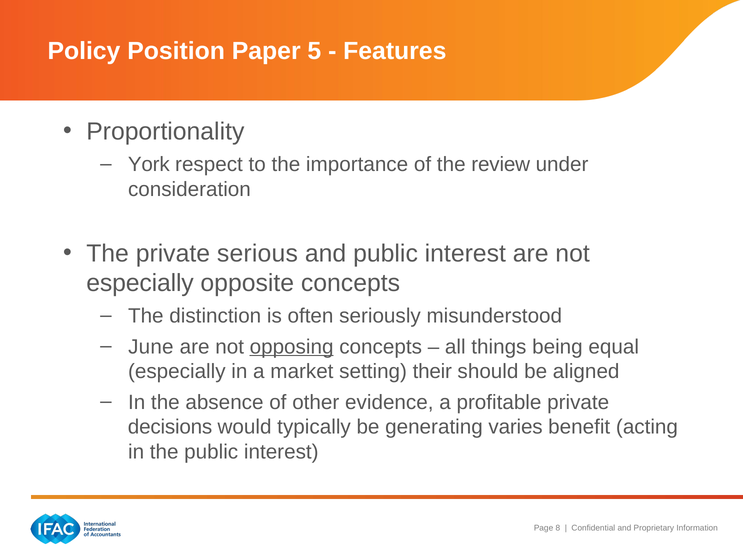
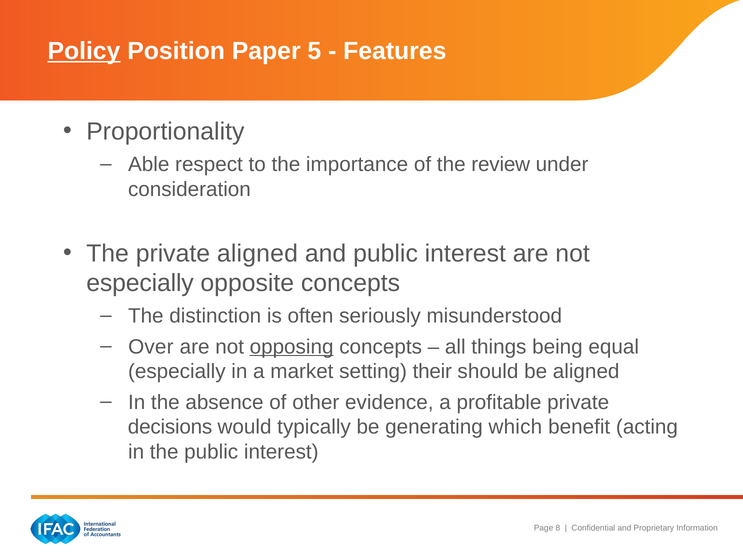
Policy underline: none -> present (84, 51)
York: York -> Able (149, 165)
private serious: serious -> aligned (257, 254)
June: June -> Over (151, 347)
varies: varies -> which (515, 427)
